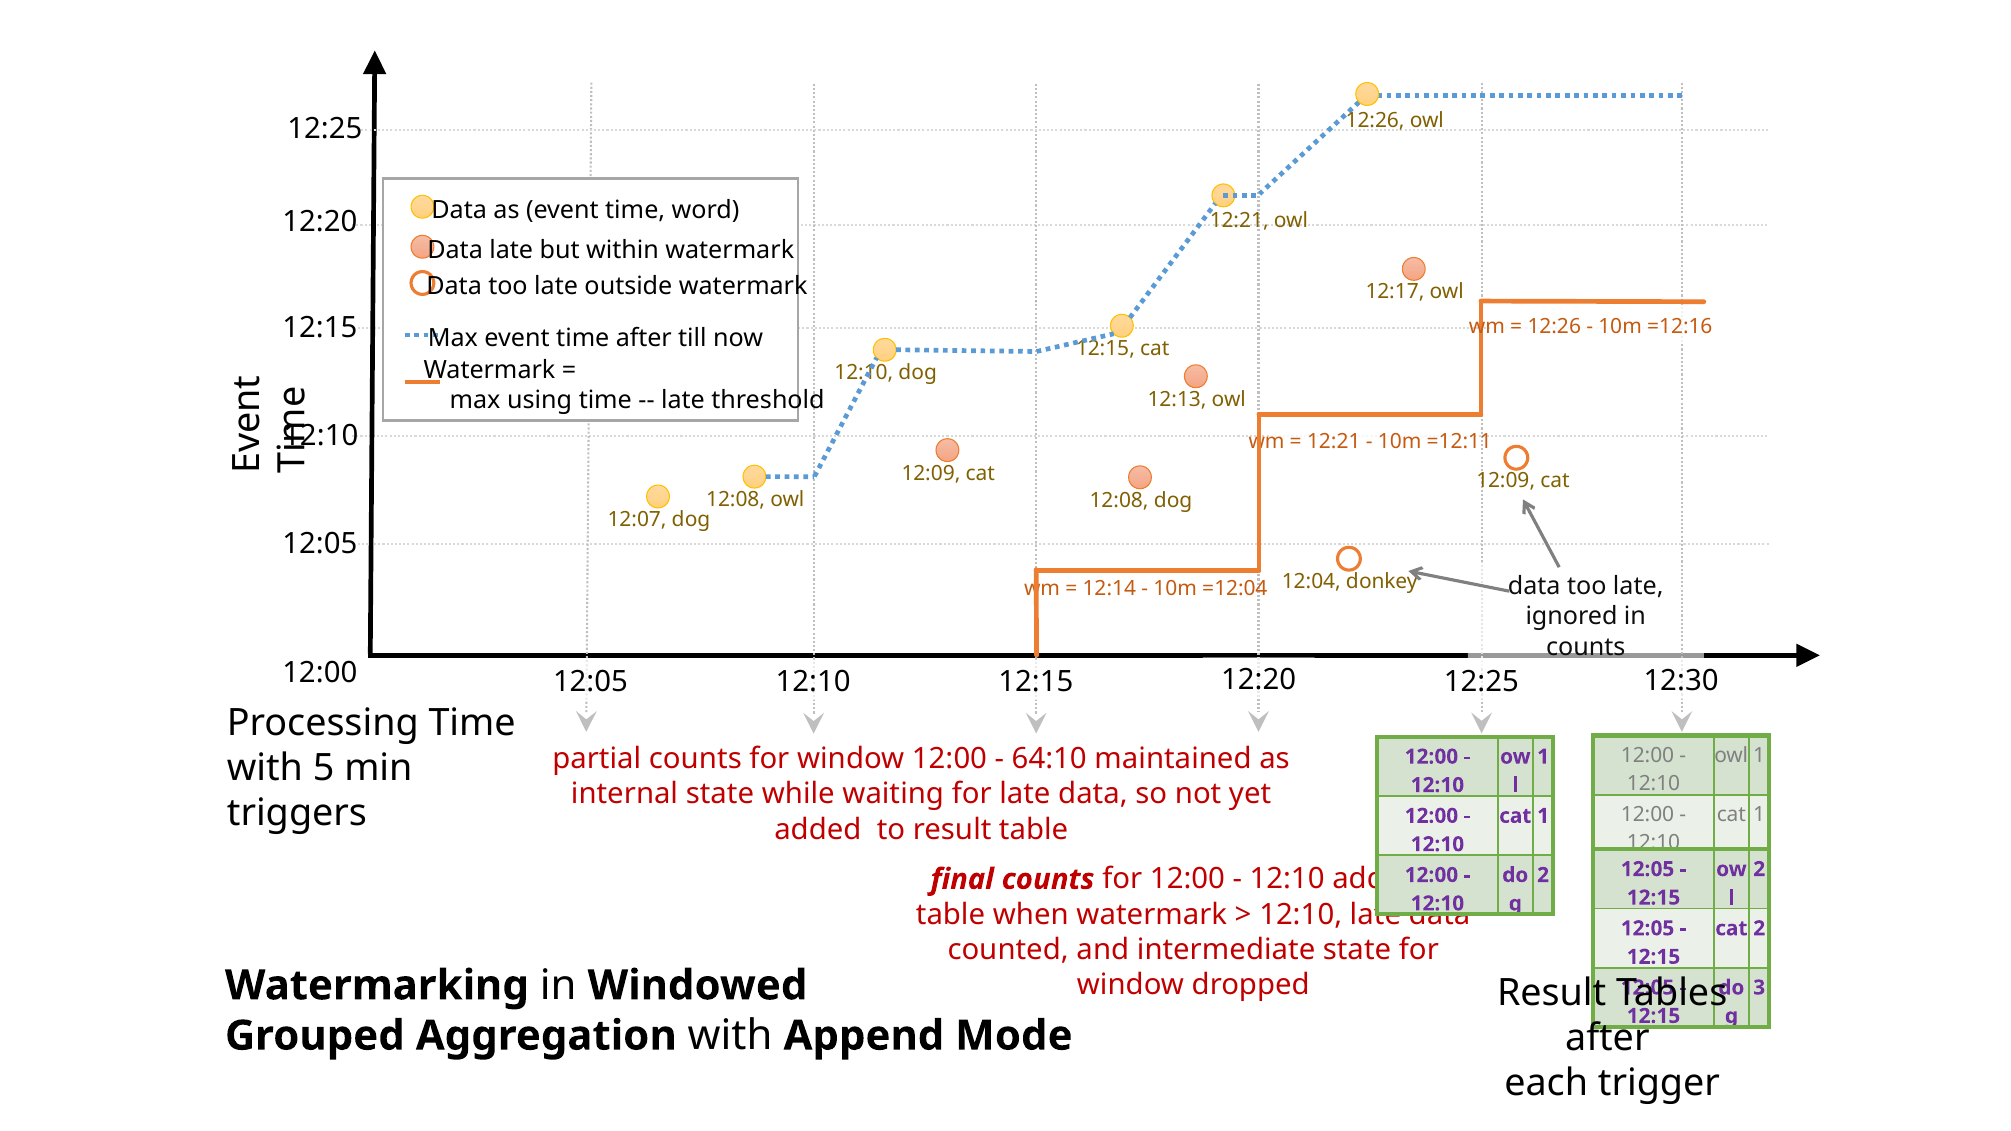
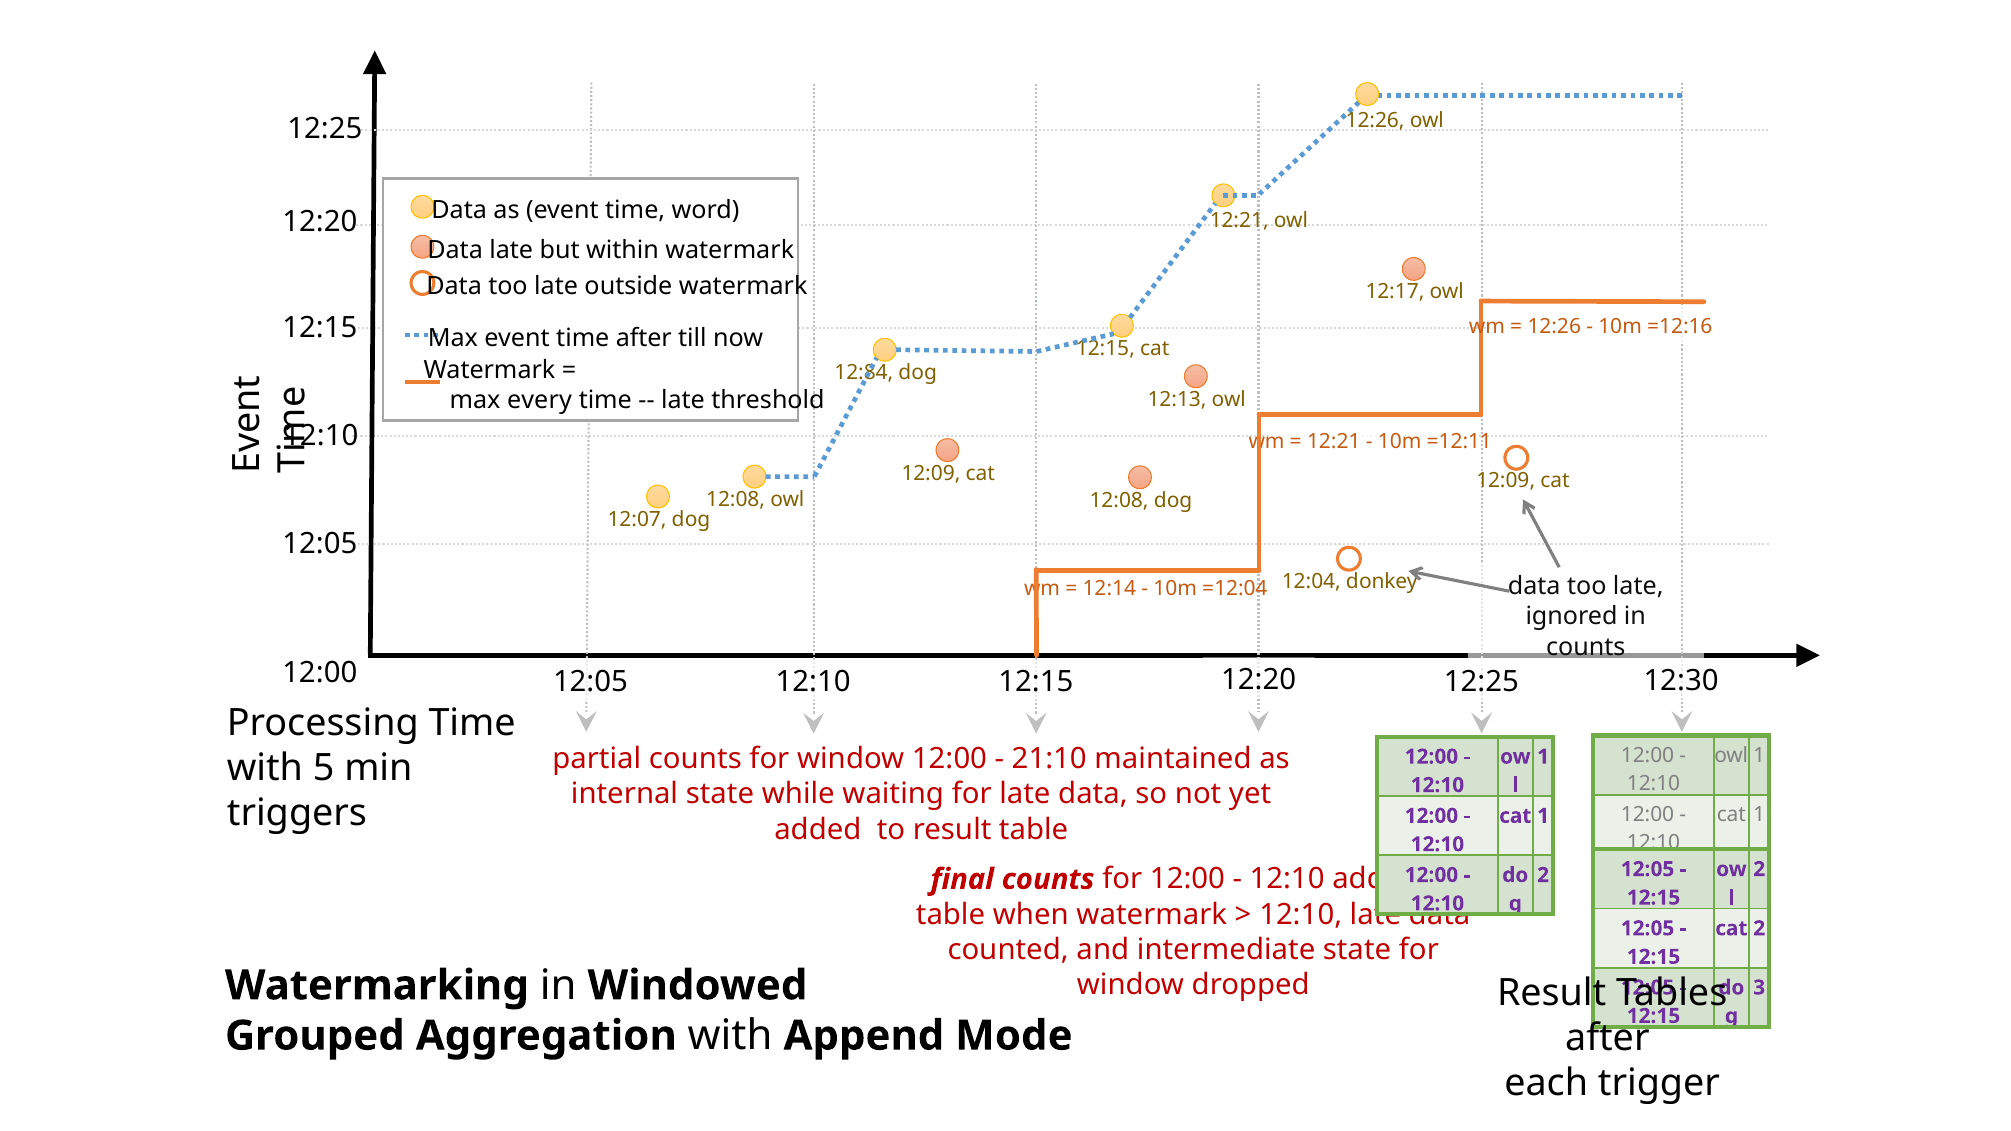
12:10: 12:10 -> 12:84 (864, 373)
using: using -> every (539, 400)
64:10: 64:10 -> 21:10 (1049, 759)
